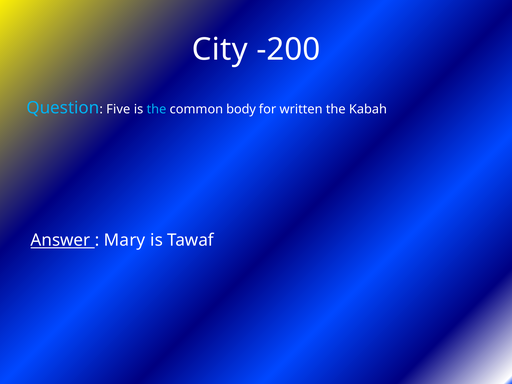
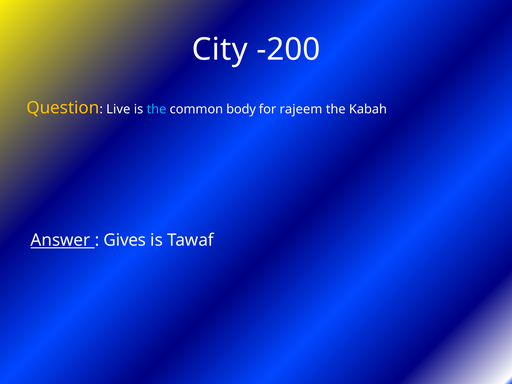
Question colour: light blue -> yellow (63, 108)
Five: Five -> Live (118, 109)
written: written -> rajeem (301, 109)
Mary: Mary -> Gives (125, 240)
